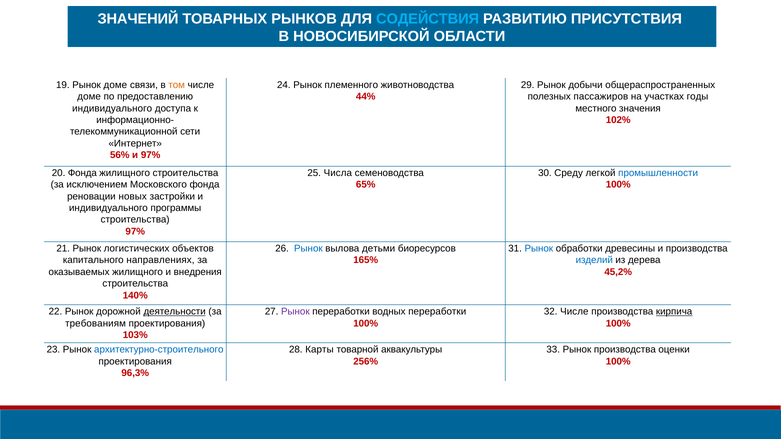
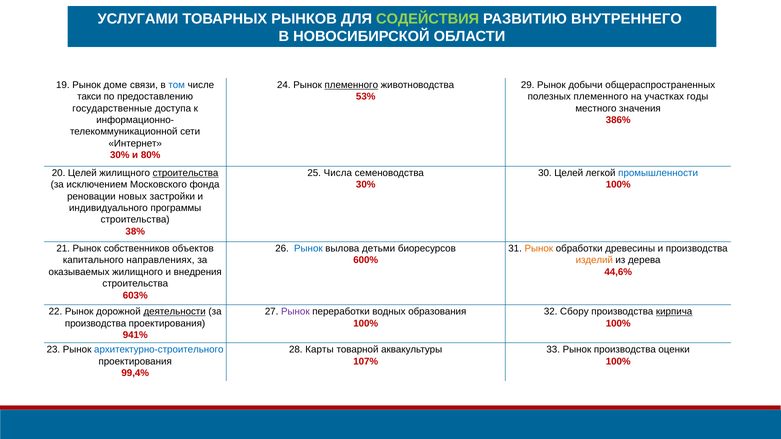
ЗНАЧЕНИЙ: ЗНАЧЕНИЙ -> УСЛУГАМИ (138, 19)
СОДЕЙСТВИЯ colour: light blue -> light green (428, 19)
ПРИСУТСТВИЯ: ПРИСУТСТВИЯ -> ВНУТРЕННЕГО (626, 19)
том colour: orange -> blue (177, 85)
племенного underline: none -> present (351, 85)
доме: доме -> такси (89, 97)
44%: 44% -> 53% (366, 97)
полезных пассажиров: пассажиров -> племенного (601, 97)
индивидуального: индивидуального -> государственные (112, 108)
102%: 102% -> 386% (618, 120)
56%: 56% -> 30% (120, 155)
и 97%: 97% -> 80% (151, 155)
20 Фонда: Фонда -> Целей (82, 173)
строительства underline: none -> present (186, 173)
30 Среду: Среду -> Целей (569, 173)
65%: 65% -> 30% (366, 185)
97%: 97% -> 38% (135, 232)
логистических: логистических -> собственников (137, 249)
Рынок colour: blue -> orange (539, 249)
165%: 165% -> 600% (366, 260)
изделий colour: blue -> orange (594, 260)
45,2%: 45,2% -> 44,6% (618, 272)
140%: 140% -> 603% (135, 296)
водных переработки: переработки -> образования (437, 312)
32 Числе: Числе -> Сбору (574, 312)
требованиям: требованиям -> производства (96, 324)
103%: 103% -> 941% (135, 335)
256%: 256% -> 107% (366, 362)
96,3%: 96,3% -> 99,4% (135, 373)
